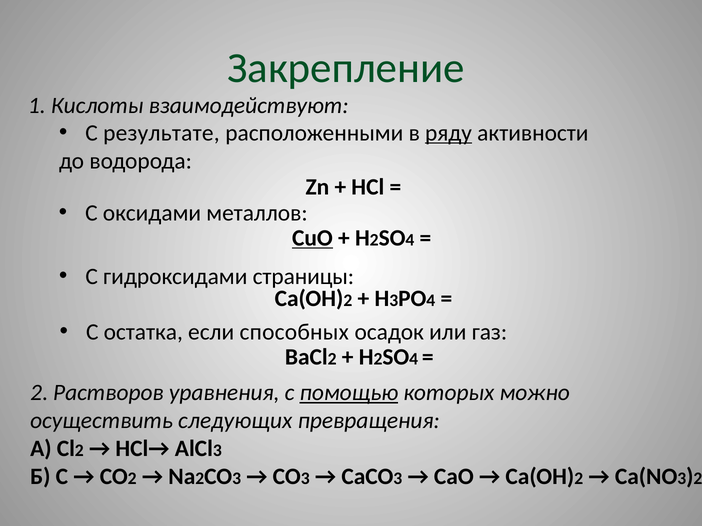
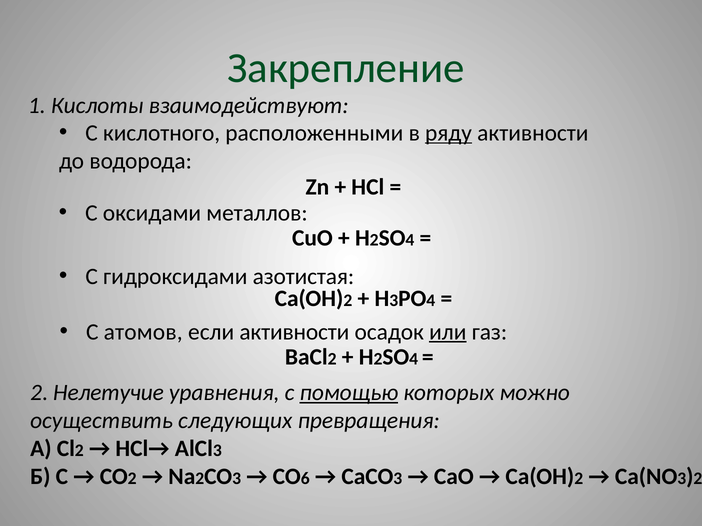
результате: результате -> кислотного (162, 133)
CuO underline: present -> none (312, 238)
страницы: страницы -> азотистая (303, 277)
остатка: остатка -> атомов (143, 332)
если способных: способных -> активности (294, 332)
или underline: none -> present (448, 332)
Растворов: Растворов -> Нелетучие (108, 393)
3: 3 -> 6 (305, 479)
